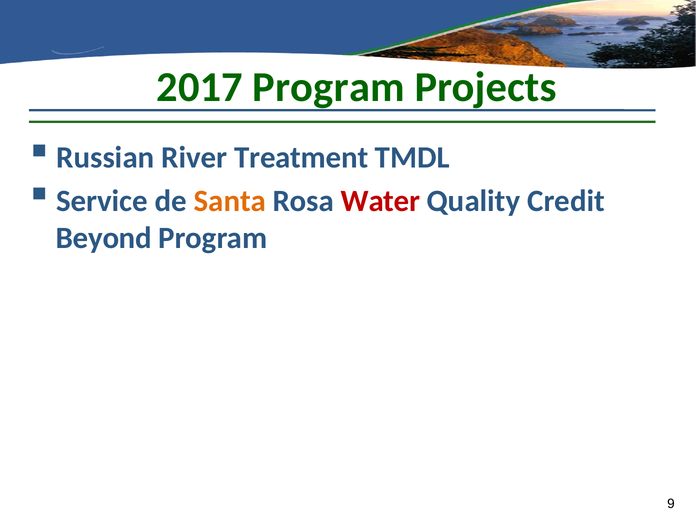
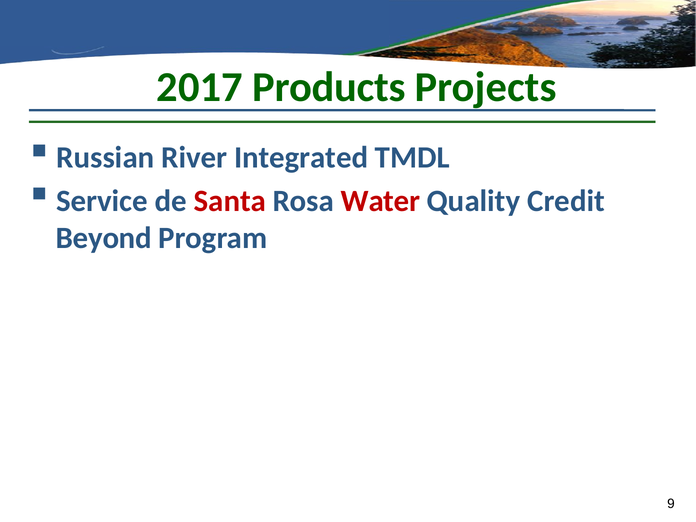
2017 Program: Program -> Products (329, 87)
Treatment: Treatment -> Integrated (301, 158)
Santa colour: orange -> red (230, 201)
